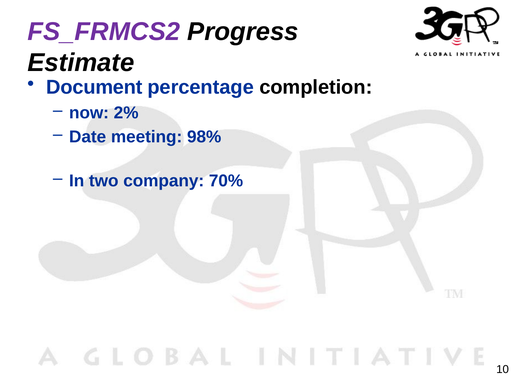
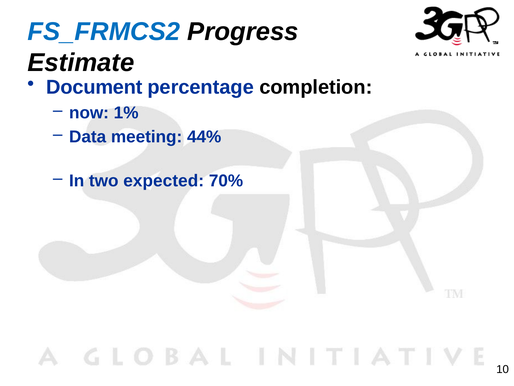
FS_FRMCS2 colour: purple -> blue (104, 32)
2%: 2% -> 1% (126, 113)
Date: Date -> Data (88, 137)
98%: 98% -> 44% (204, 137)
company: company -> expected (164, 181)
